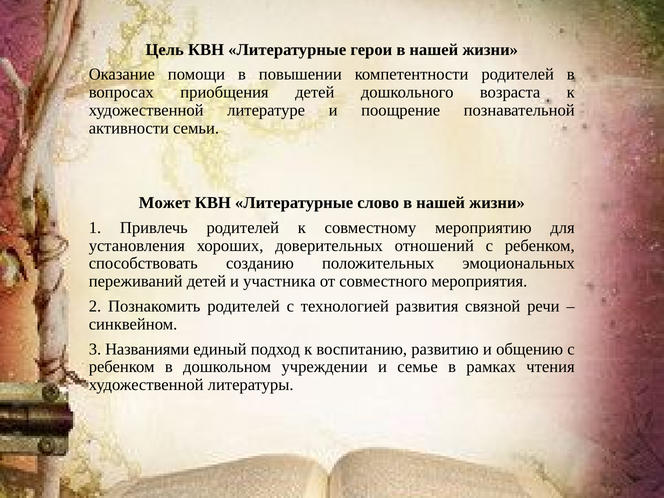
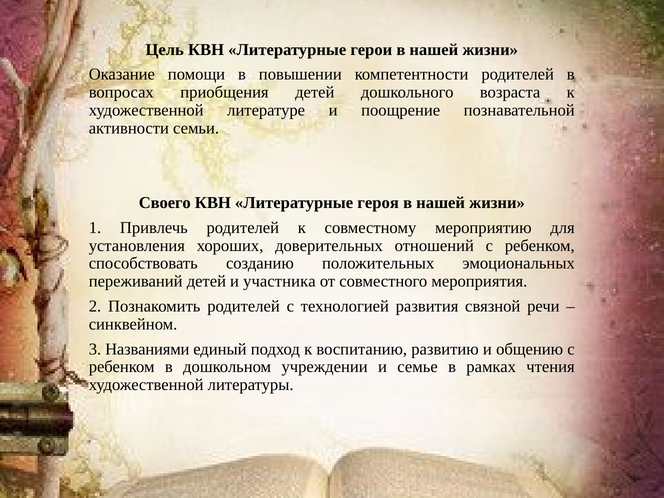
Может: Может -> Своего (165, 203)
слово: слово -> героя (378, 203)
